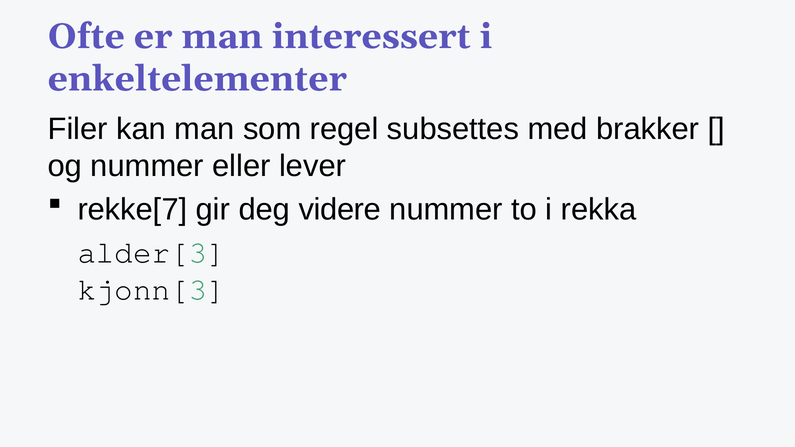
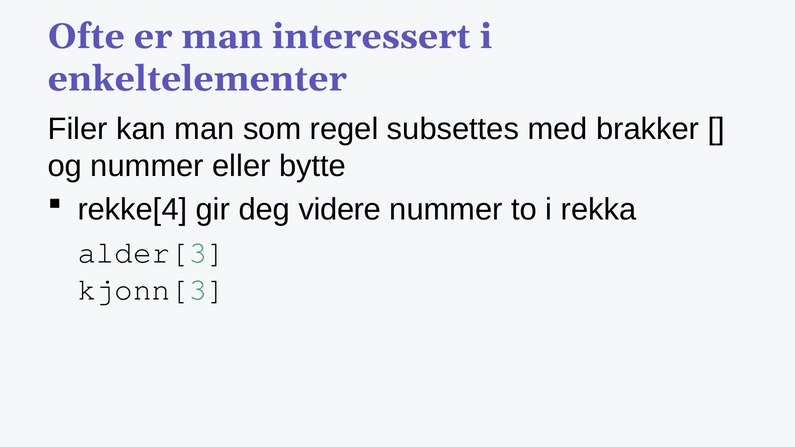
lever: lever -> bytte (313, 166)
rekke[7: rekke[7 -> rekke[4 (132, 209)
